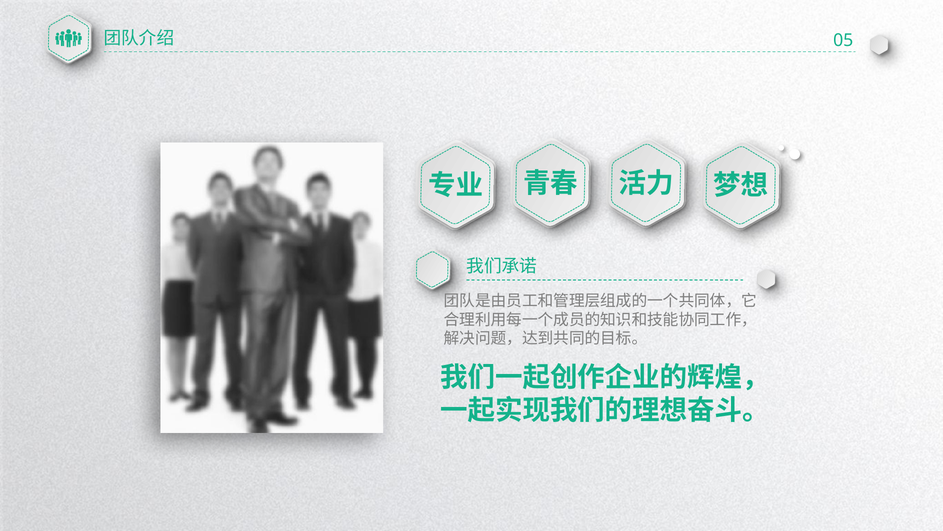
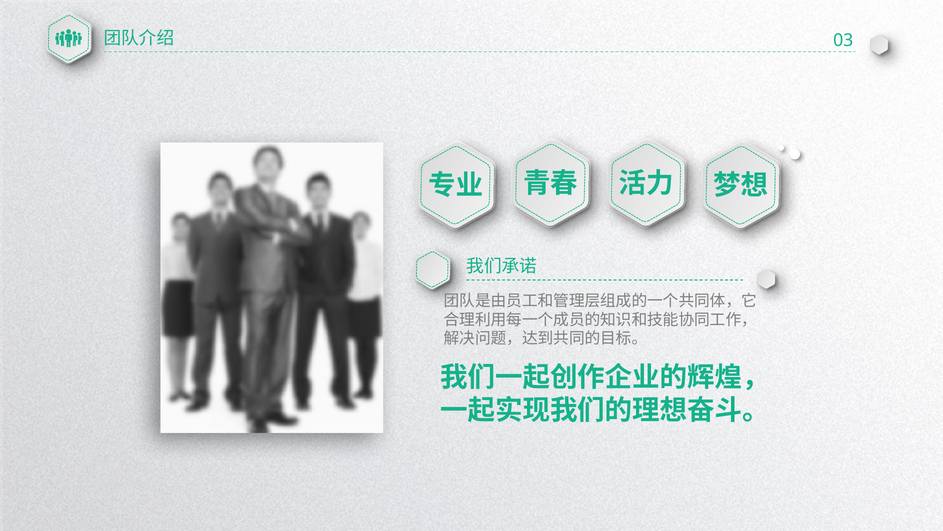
05: 05 -> 03 (843, 40)
